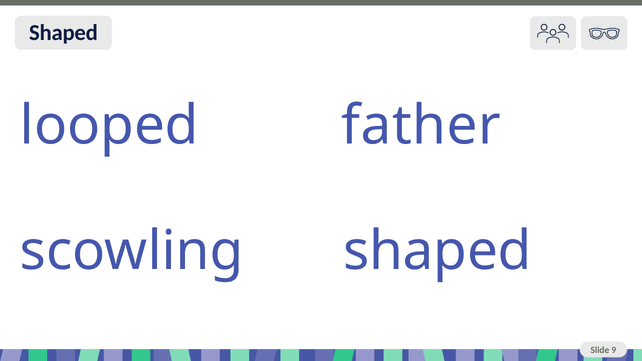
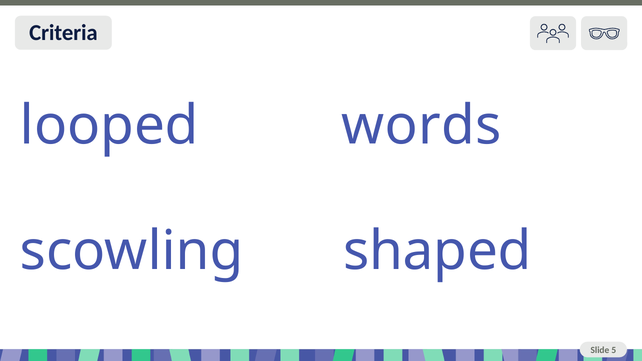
Shaped: Shaped -> Criteria (63, 33)
father: father -> words (421, 126)
9: 9 -> 5 (614, 350)
